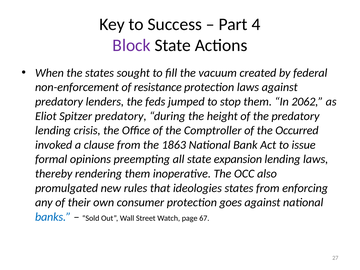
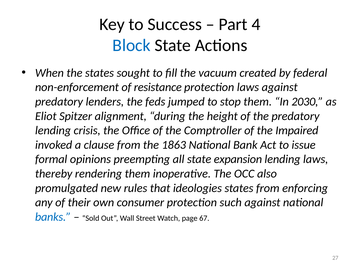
Block colour: purple -> blue (132, 45)
2062: 2062 -> 2030 (307, 102)
Spitzer predatory: predatory -> alignment (121, 116)
Occurred: Occurred -> Impaired (297, 130)
goes: goes -> such (231, 202)
